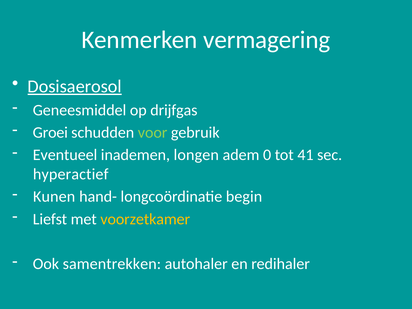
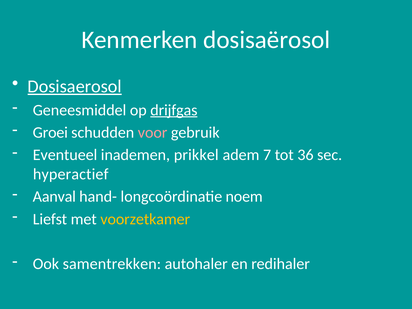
vermagering: vermagering -> dosisaërosol (267, 40)
drijfgas underline: none -> present (174, 110)
voor colour: light green -> pink (153, 133)
longen: longen -> prikkel (196, 155)
0: 0 -> 7 (267, 155)
41: 41 -> 36 (305, 155)
Kunen: Kunen -> Aanval (54, 197)
begin: begin -> noem (244, 197)
